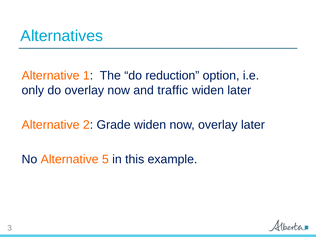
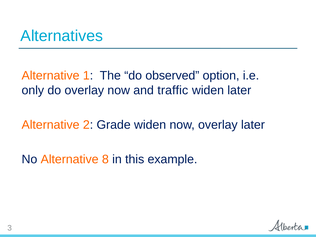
reduction: reduction -> observed (172, 76)
5: 5 -> 8 (105, 159)
